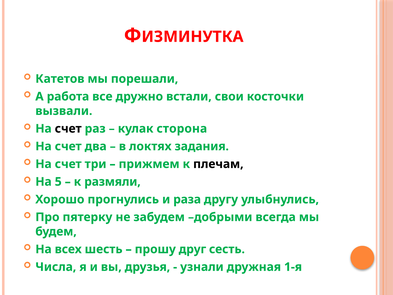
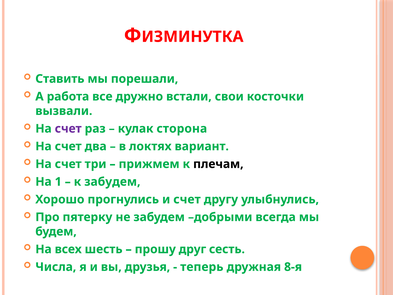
Катетов: Катетов -> Ставить (60, 79)
счет colour: black -> purple (68, 129)
задания: задания -> вариант (202, 146)
5: 5 -> 1 (58, 182)
к размяли: размяли -> забудем (112, 182)
и раза: раза -> счет (187, 199)
узнали: узнали -> теперь (202, 267)
1-я: 1-я -> 8-я (293, 267)
